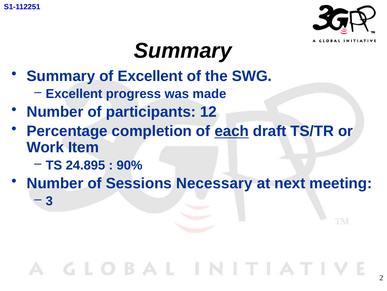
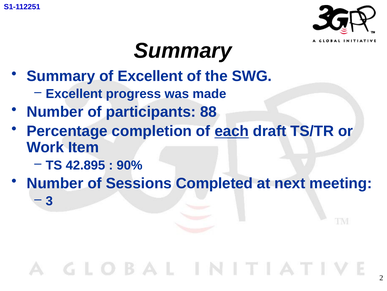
12: 12 -> 88 (208, 112)
24.895: 24.895 -> 42.895 (85, 165)
Necessary: Necessary -> Completed (214, 183)
